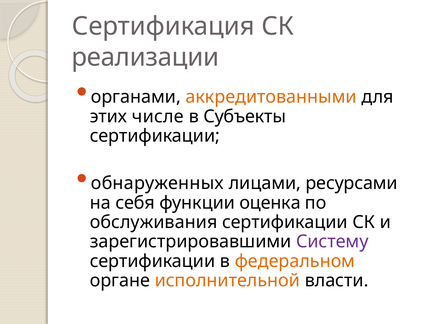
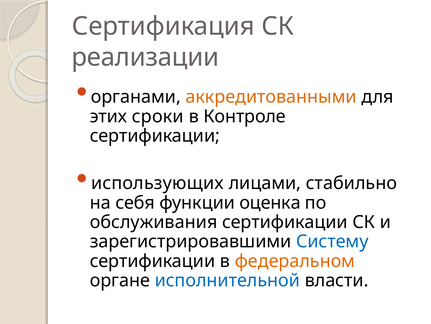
числе: числе -> сроки (158, 116)
Субъекты: Субъекты -> Контроле (245, 116)
обнаруженных: обнаруженных -> использующих (157, 183)
ресурсами: ресурсами -> стабильно (351, 183)
Систему colour: purple -> blue (332, 241)
исполнительной colour: orange -> blue (227, 280)
